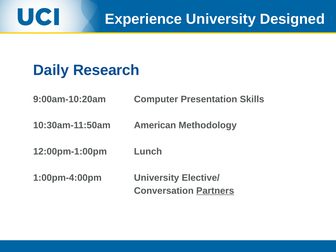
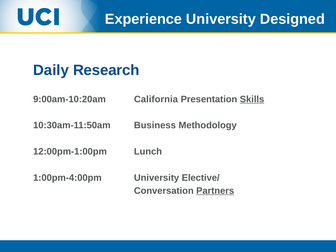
Computer: Computer -> California (156, 99)
Skills underline: none -> present (252, 99)
American: American -> Business (155, 125)
